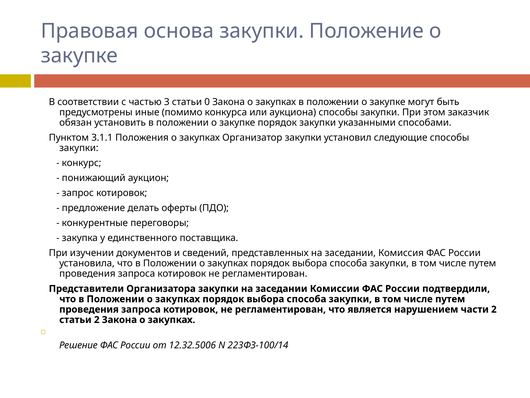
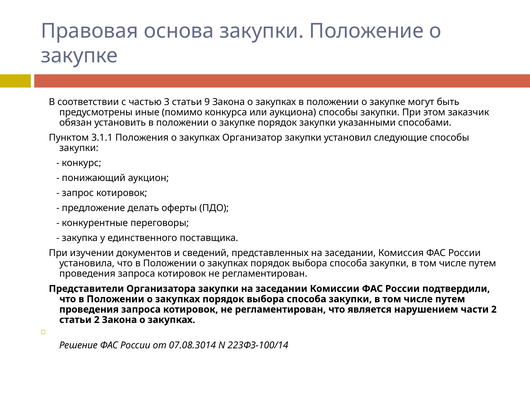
0: 0 -> 9 (207, 102)
12.32.5006: 12.32.5006 -> 07.08.3014 (192, 345)
